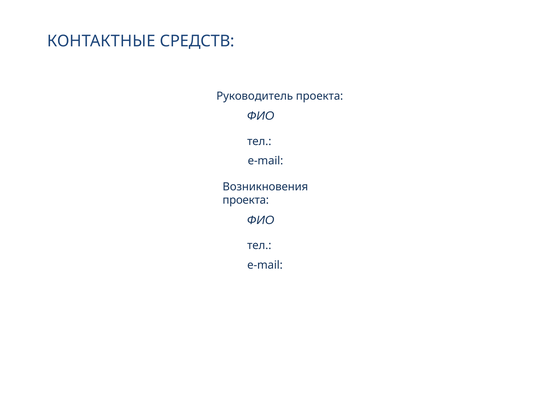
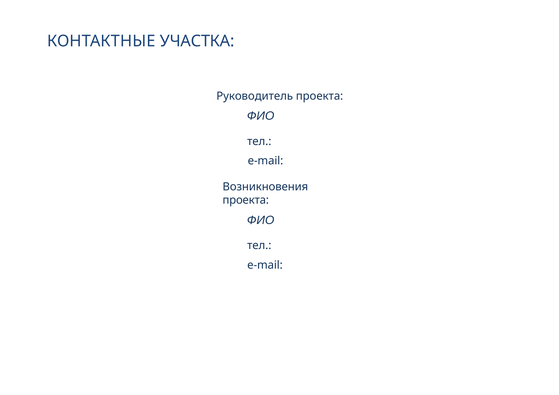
СРЕДСТВ: СРЕДСТВ -> УЧАСТКА (197, 41)
